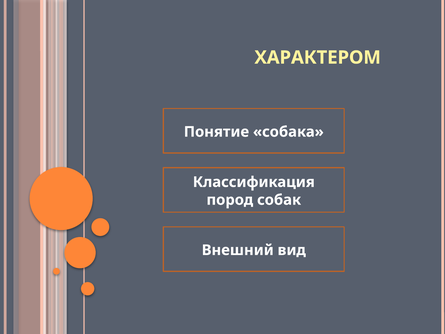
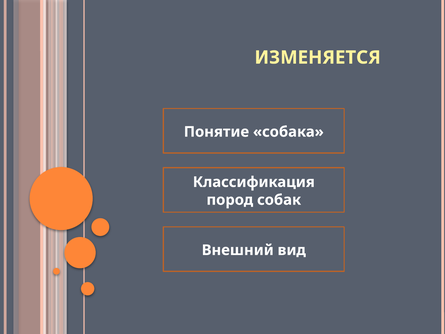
ХАРАКТЕРОМ: ХАРАКТЕРОМ -> ИЗМЕНЯЕТСЯ (318, 57)
